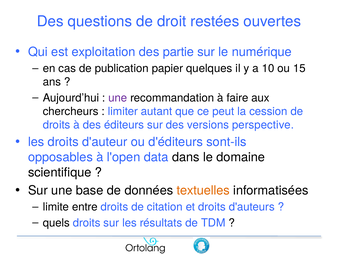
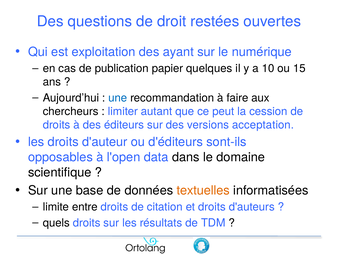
partie: partie -> ayant (178, 52)
une colour: purple -> blue (118, 98)
perspective: perspective -> acceptation (263, 125)
